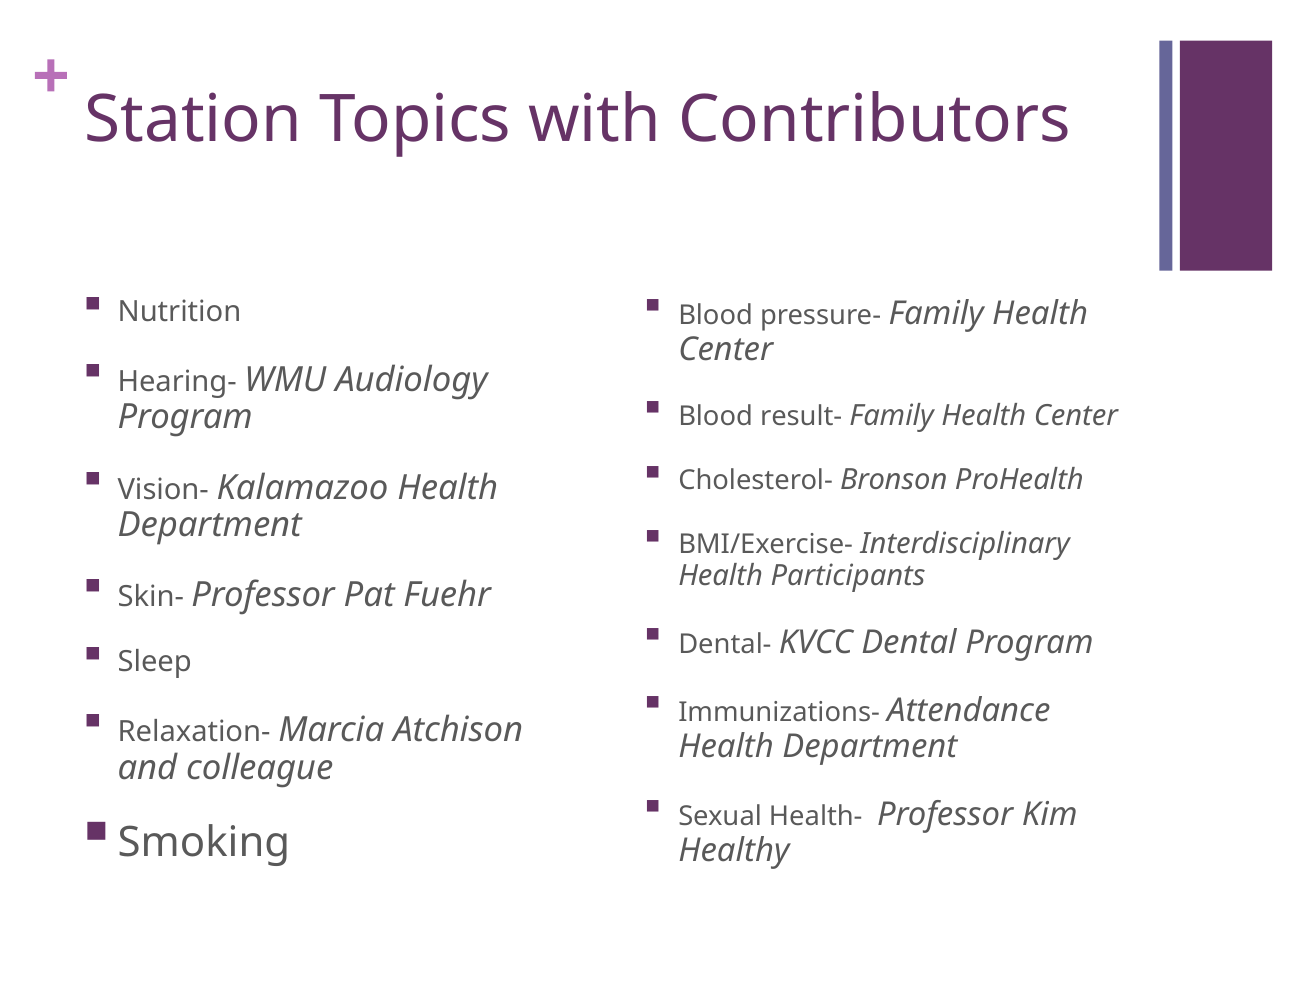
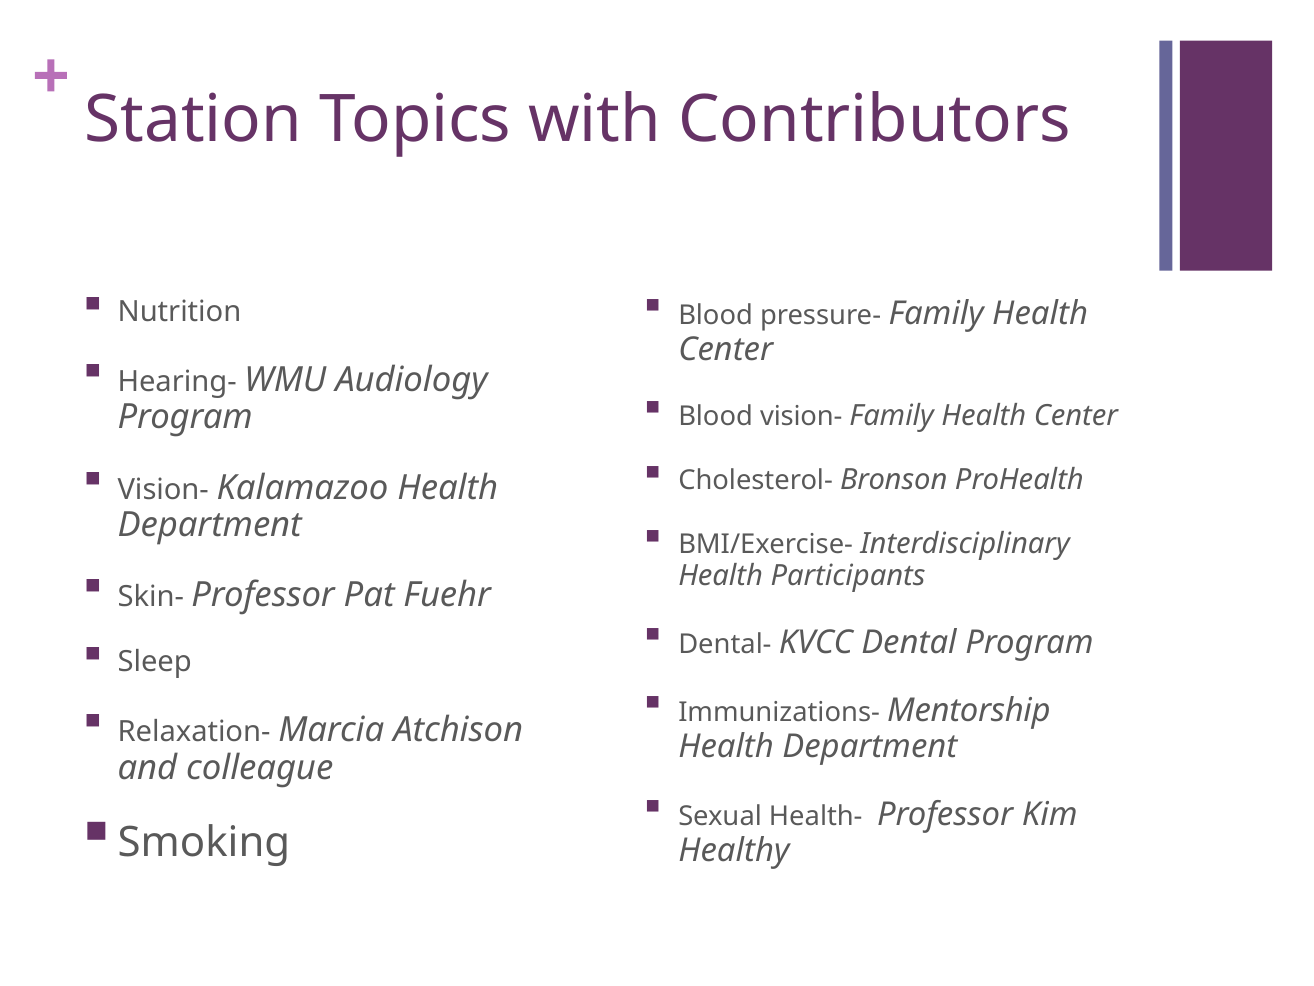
Blood result-: result- -> vision- (801, 416)
Attendance: Attendance -> Mentorship (969, 711)
